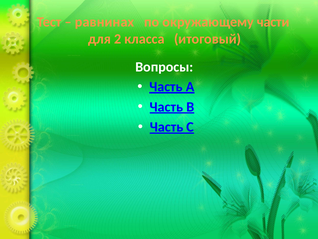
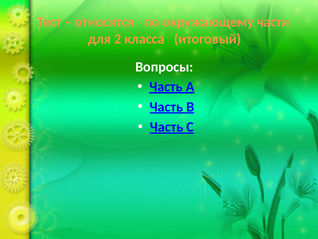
равнинах: равнинах -> относятся (105, 22)
